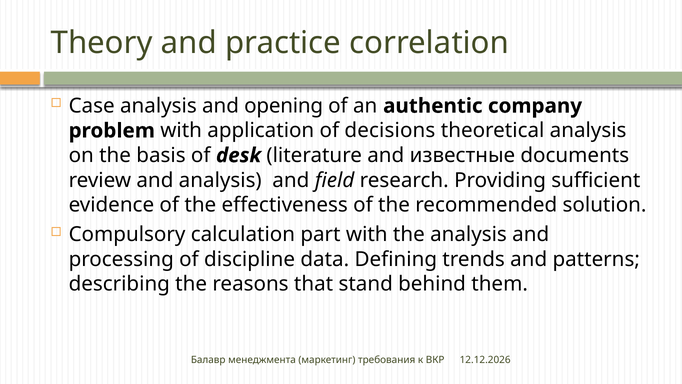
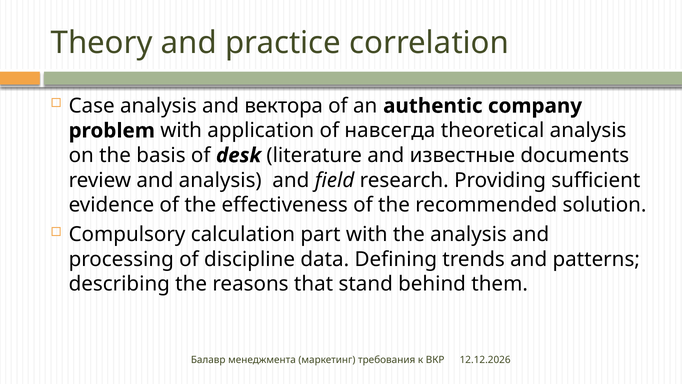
opening: opening -> вектора (284, 106)
decisions: decisions -> навсегда (390, 131)
